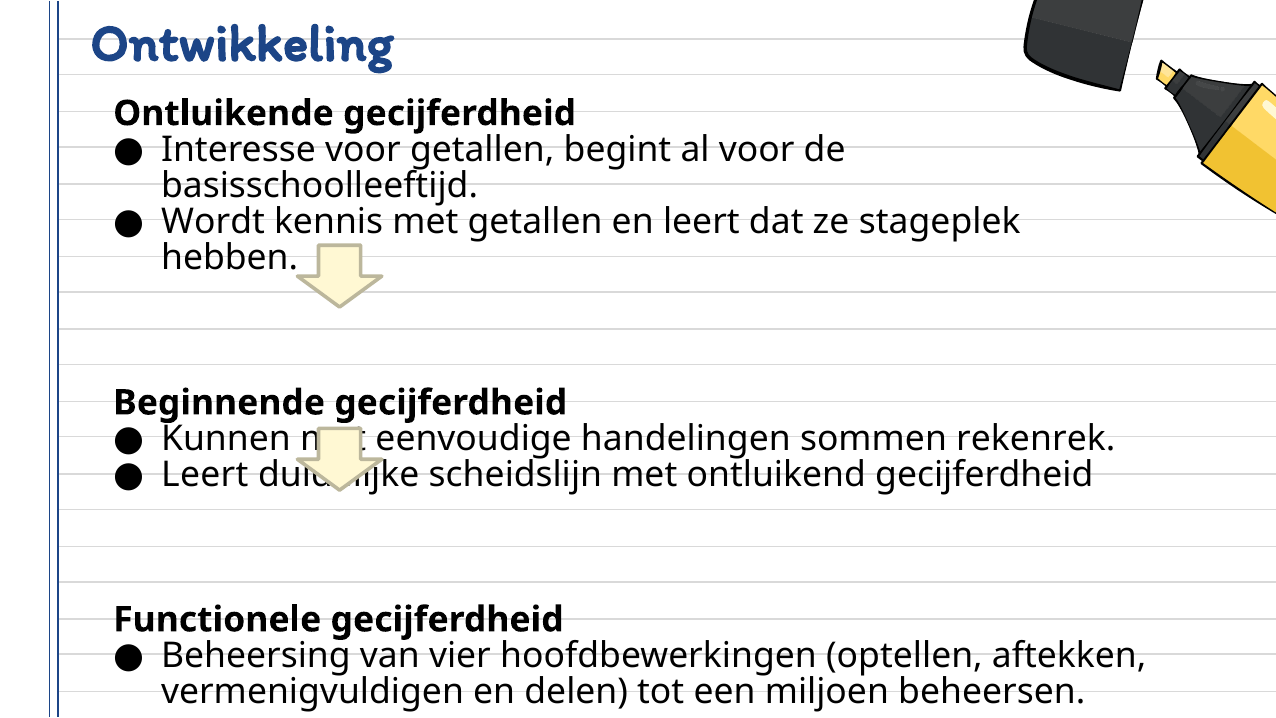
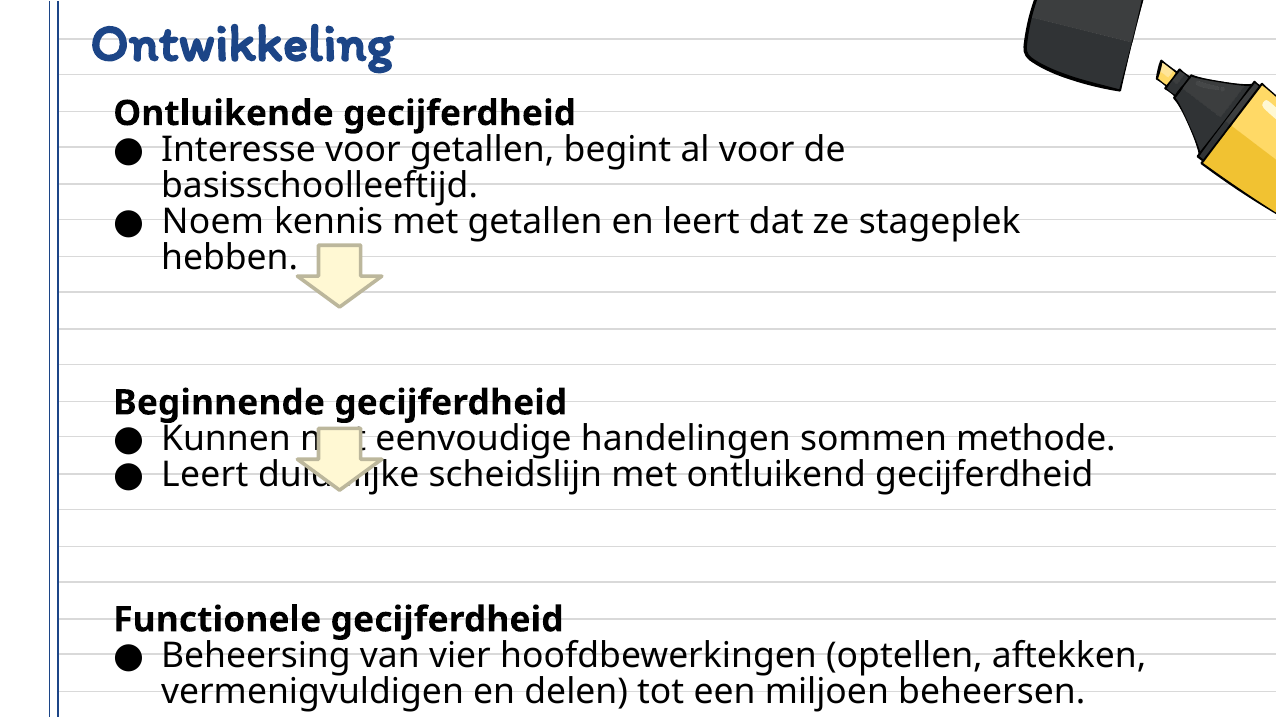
Wordt: Wordt -> Noem (213, 222)
rekenrek: rekenrek -> methode (1036, 439)
